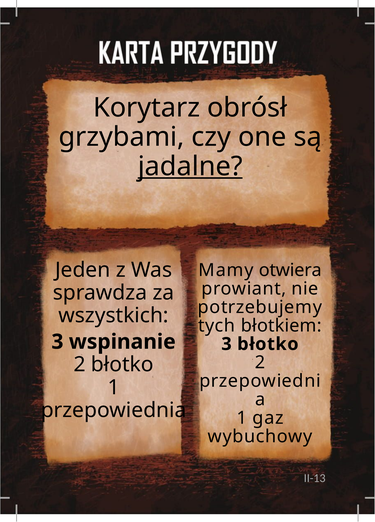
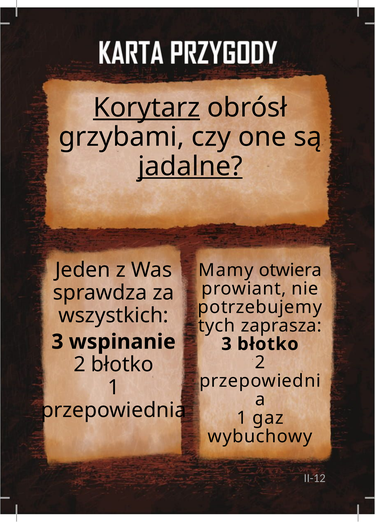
Korytarz underline: none -> present (147, 108)
błotkiem: błotkiem -> zaprasza (281, 326)
II-13: II-13 -> II-12 (315, 478)
